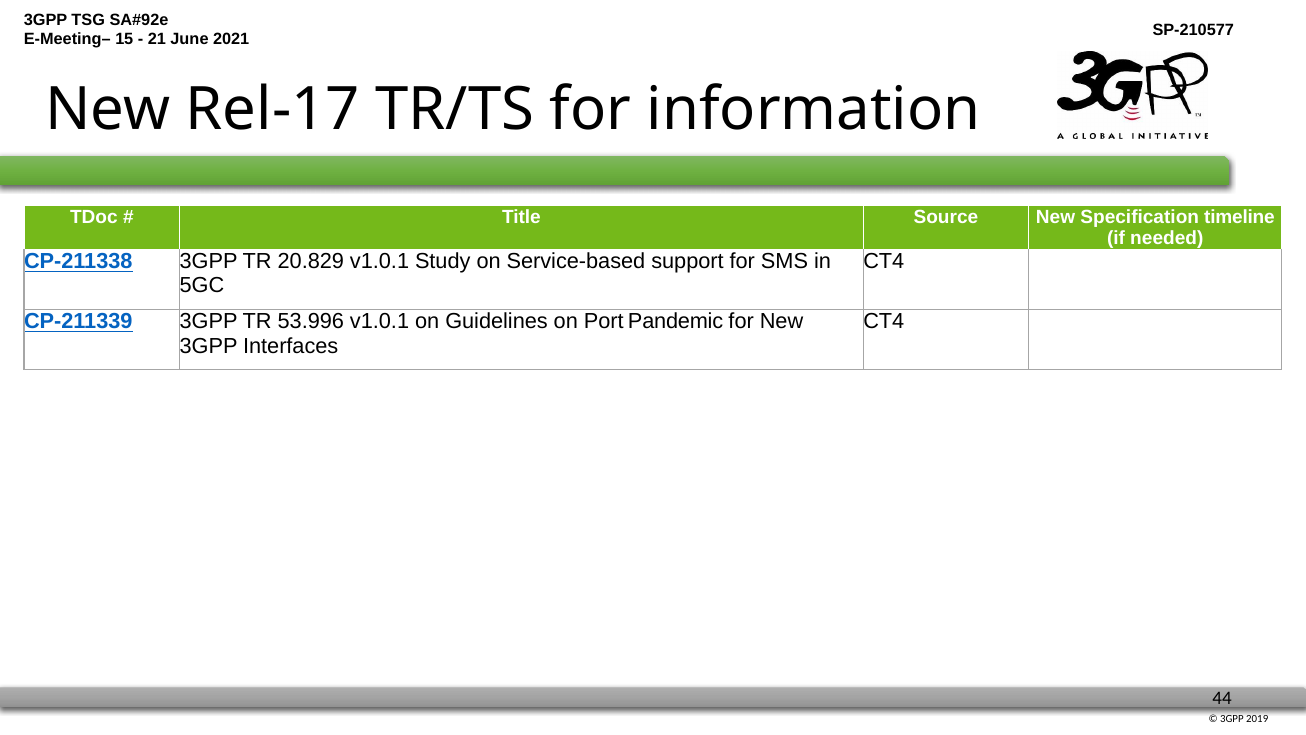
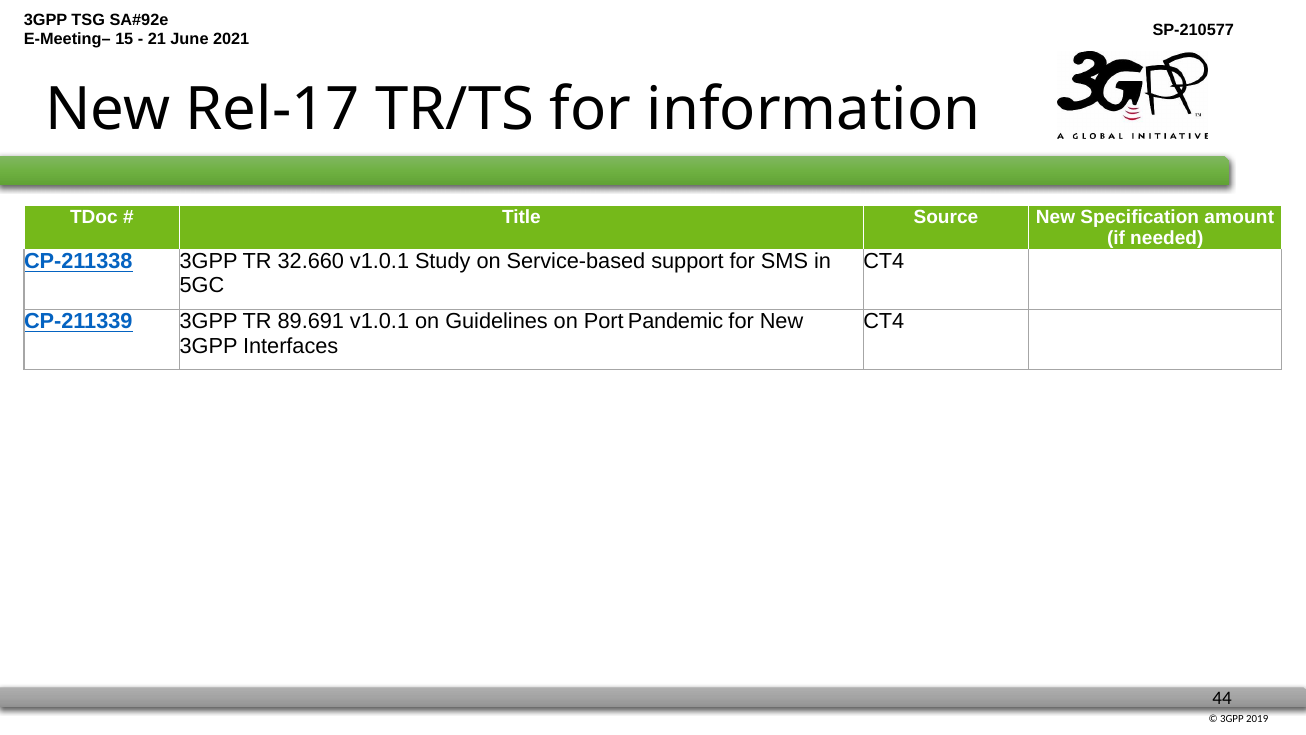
timeline: timeline -> amount (1239, 217)
20.829: 20.829 -> 32.660 (311, 261)
53.996: 53.996 -> 89.691 (311, 322)
